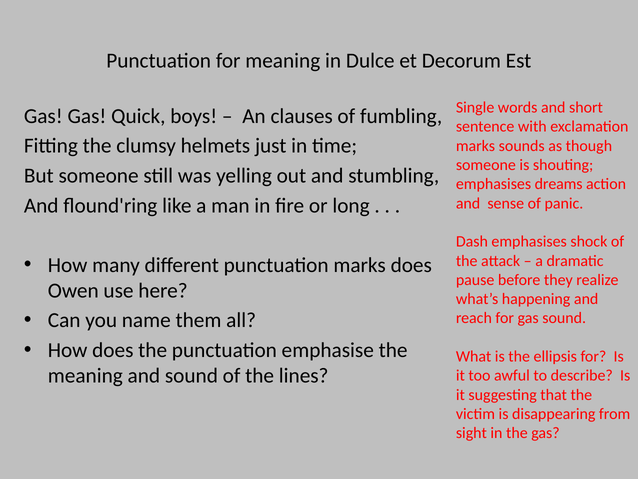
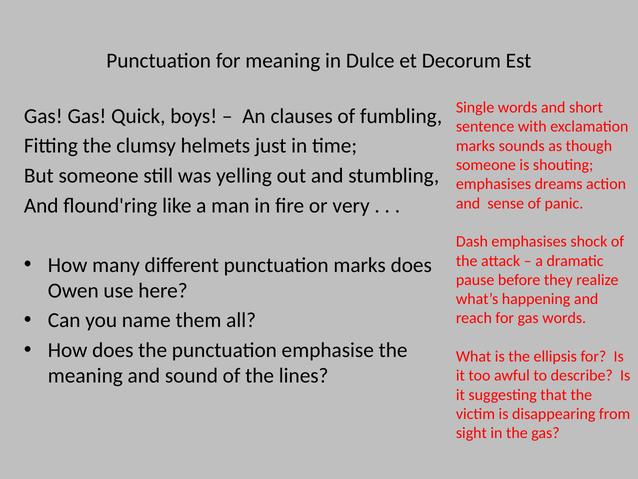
long: long -> very (351, 205)
gas sound: sound -> words (564, 318)
